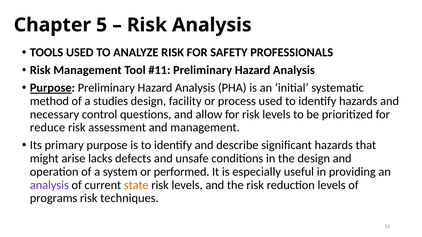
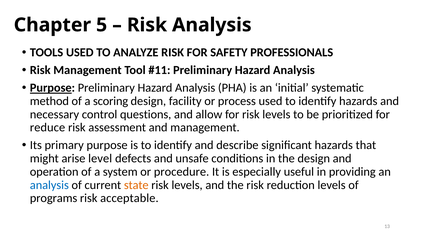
studies: studies -> scoring (111, 101)
lacks: lacks -> level (100, 159)
performed: performed -> procedure (182, 172)
analysis colour: purple -> blue (49, 185)
techniques: techniques -> acceptable (129, 199)
